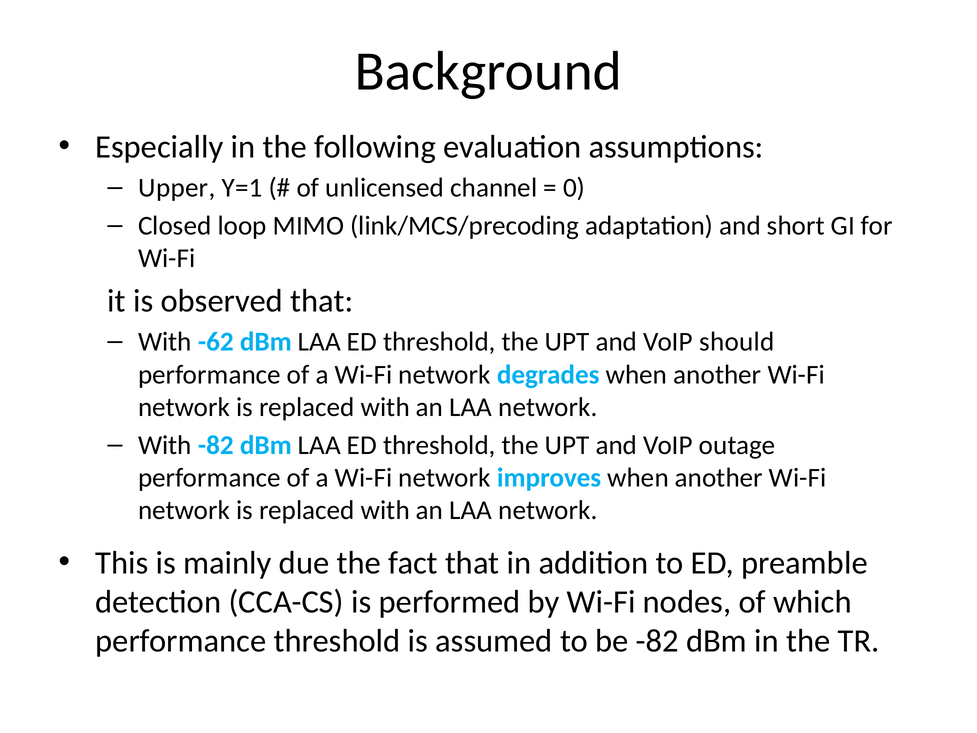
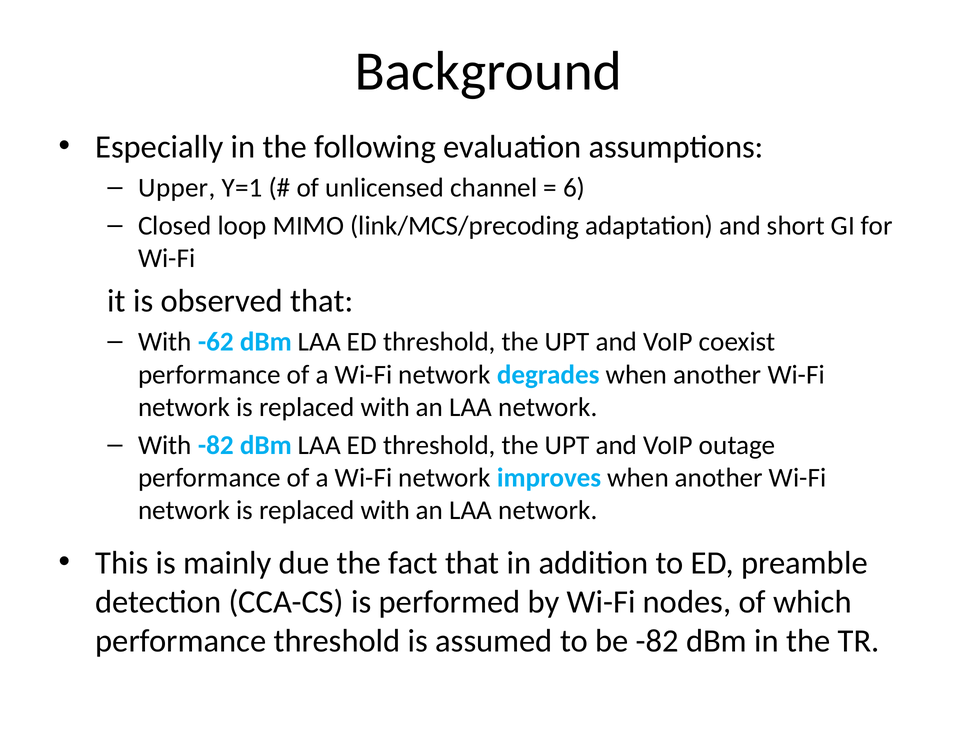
0: 0 -> 6 (574, 188)
should: should -> coexist (737, 342)
